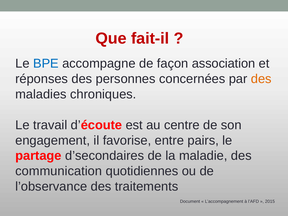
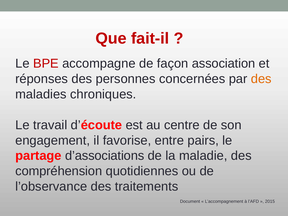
BPE colour: blue -> red (46, 64)
d’secondaires: d’secondaires -> d’associations (105, 156)
communication: communication -> compréhension (59, 171)
